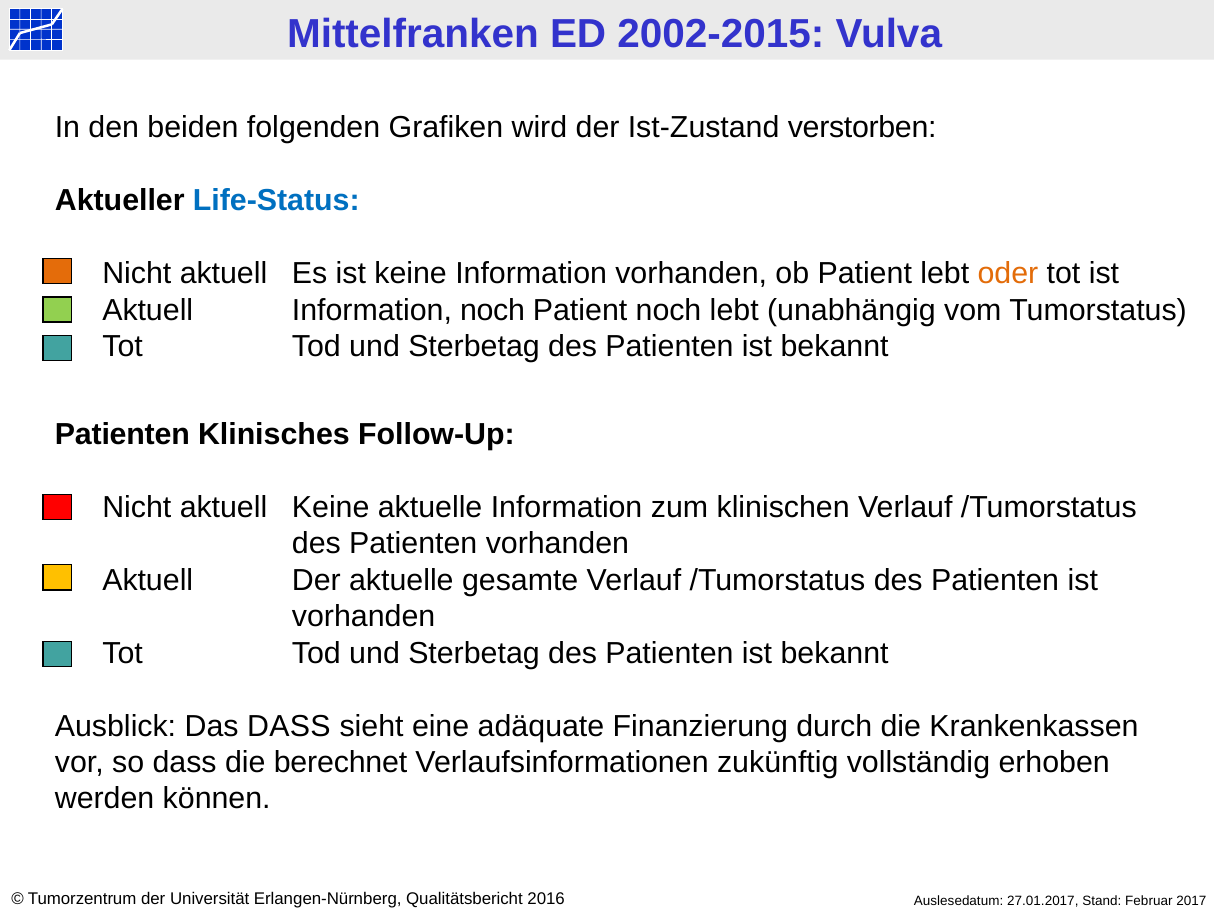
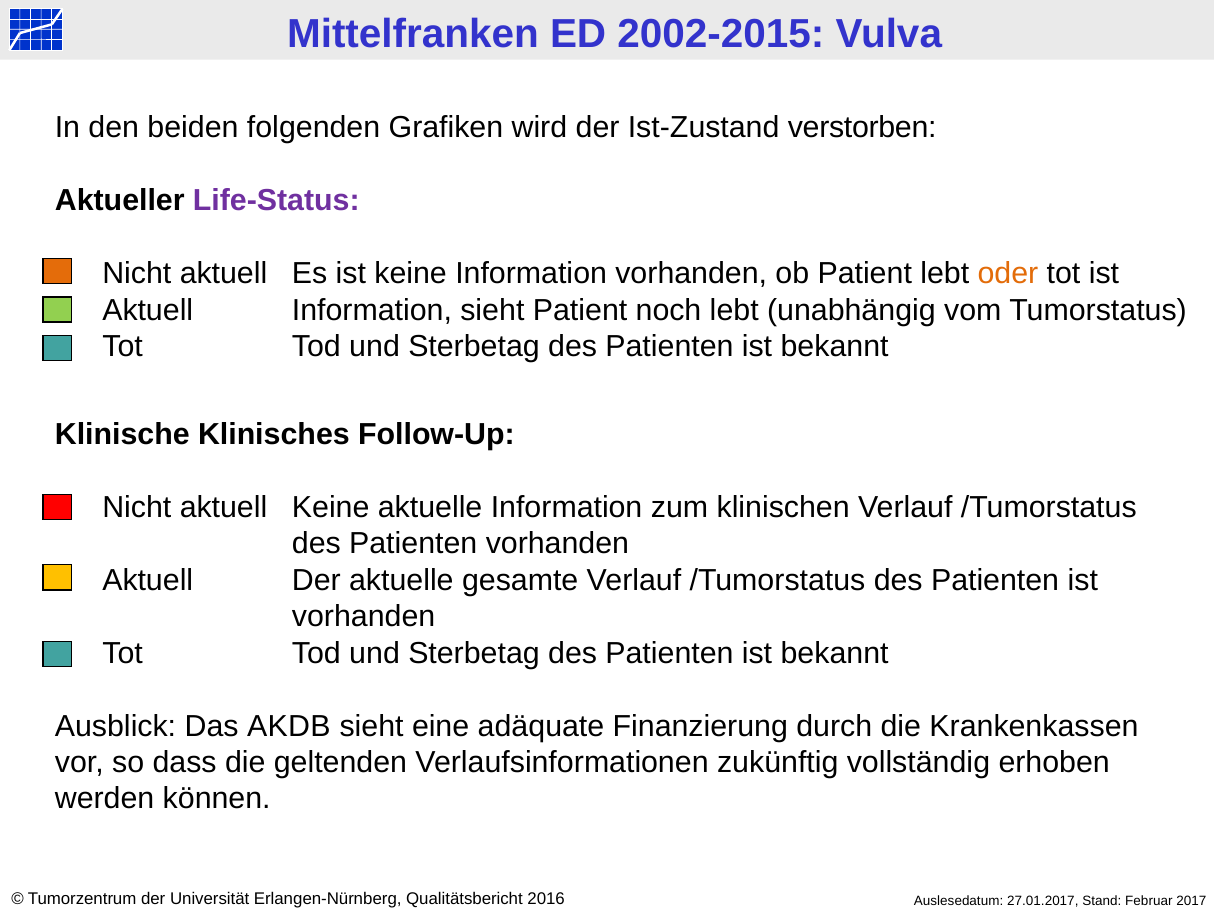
Life-Status colour: blue -> purple (276, 201)
Information noch: noch -> sieht (492, 310)
Patienten: Patienten -> Klinische (122, 434)
Das DASS: DASS -> AKDB (289, 726)
berechnet: berechnet -> geltenden (340, 762)
